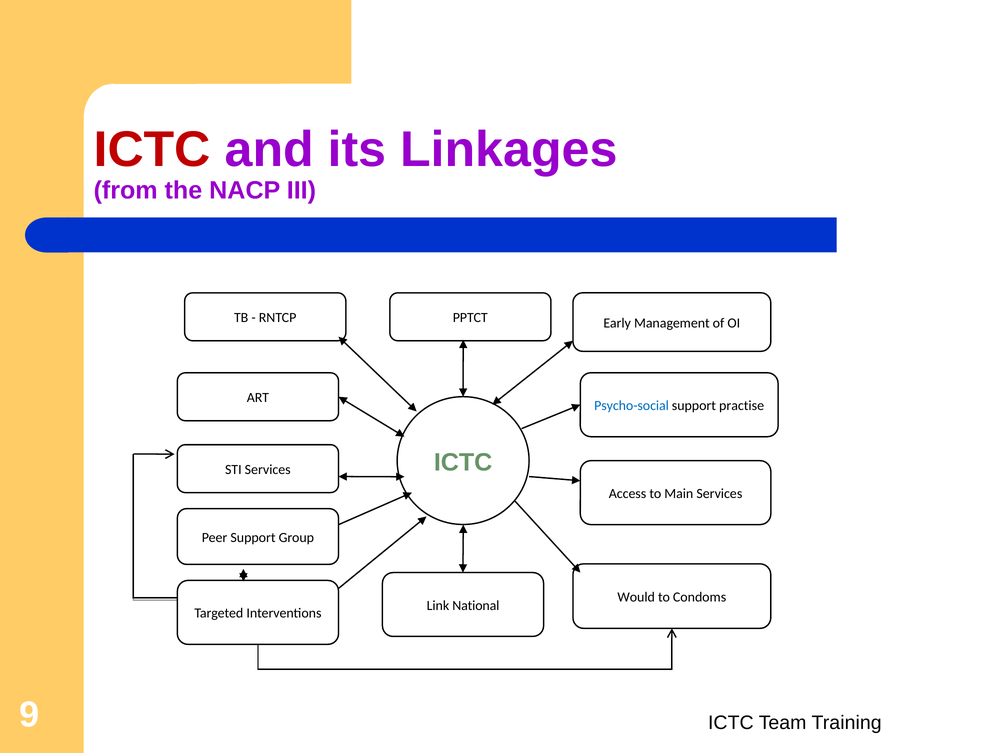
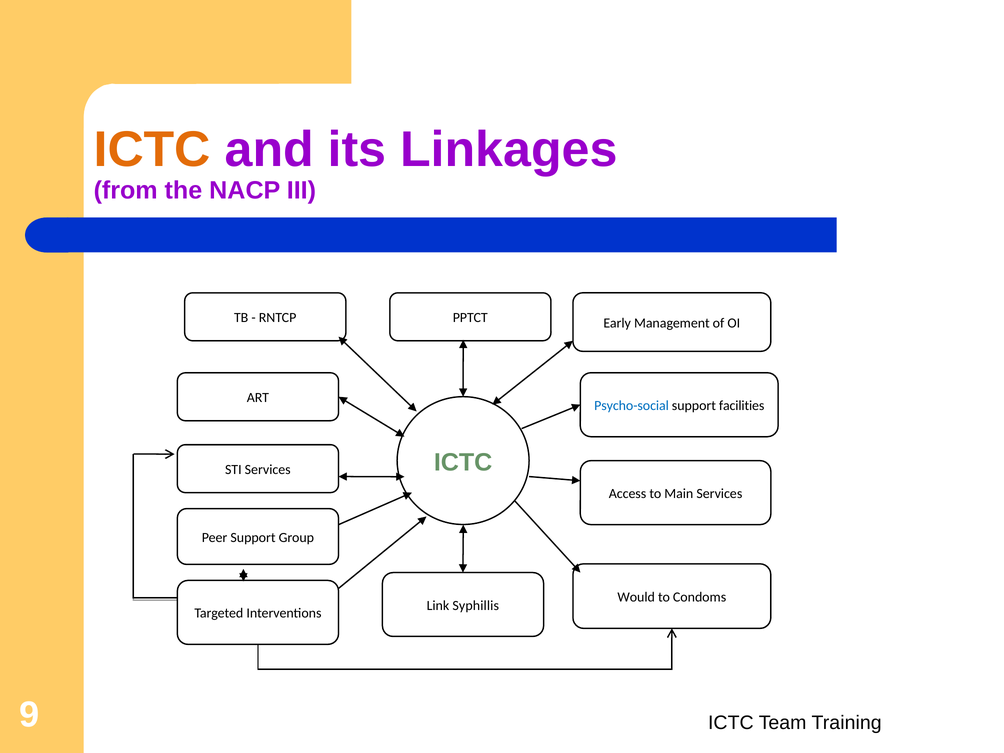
ICTC colour: red -> orange (152, 150)
practise: practise -> facilities (742, 406)
National: National -> Syphillis (476, 605)
